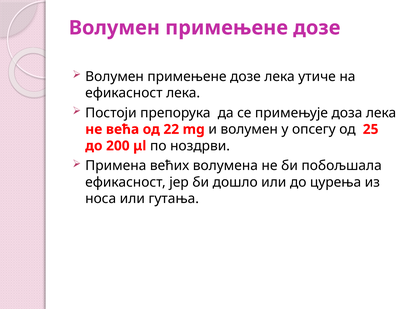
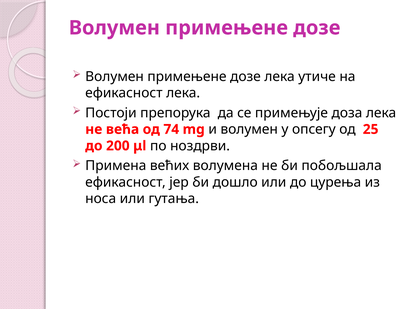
22: 22 -> 74 (171, 129)
